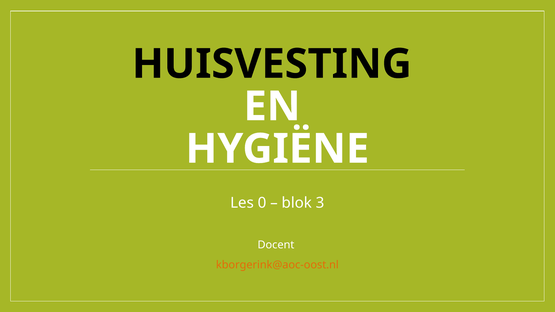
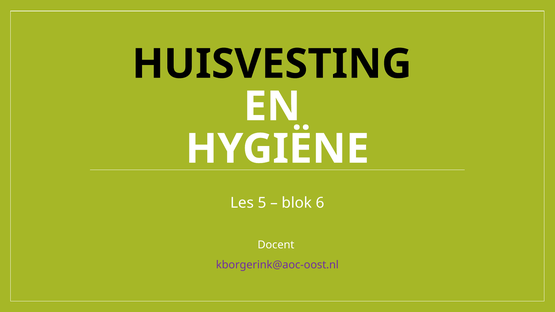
0: 0 -> 5 (262, 203)
3: 3 -> 6 (320, 203)
kborgerink@aoc-oost.nl colour: orange -> purple (277, 265)
